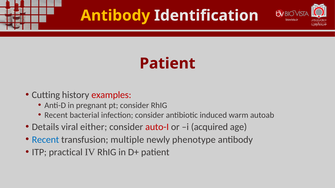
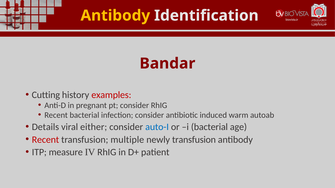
Patient: Patient -> Bandar (167, 64)
auto-I colour: red -> blue (157, 127)
i acquired: acquired -> bacterial (209, 127)
Recent colour: blue -> red (45, 140)
newly phenotype: phenotype -> transfusion (194, 140)
practical: practical -> measure (66, 153)
